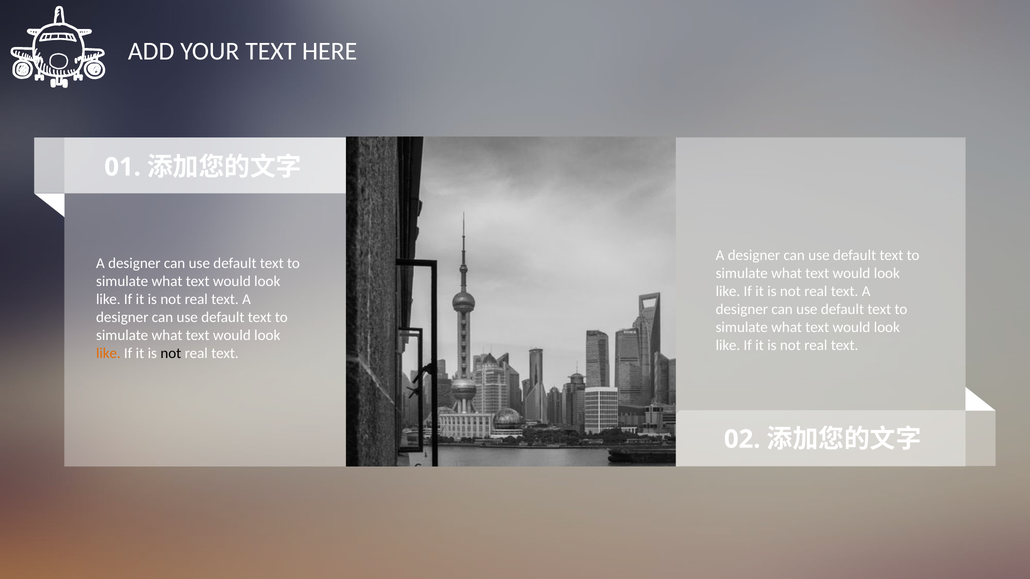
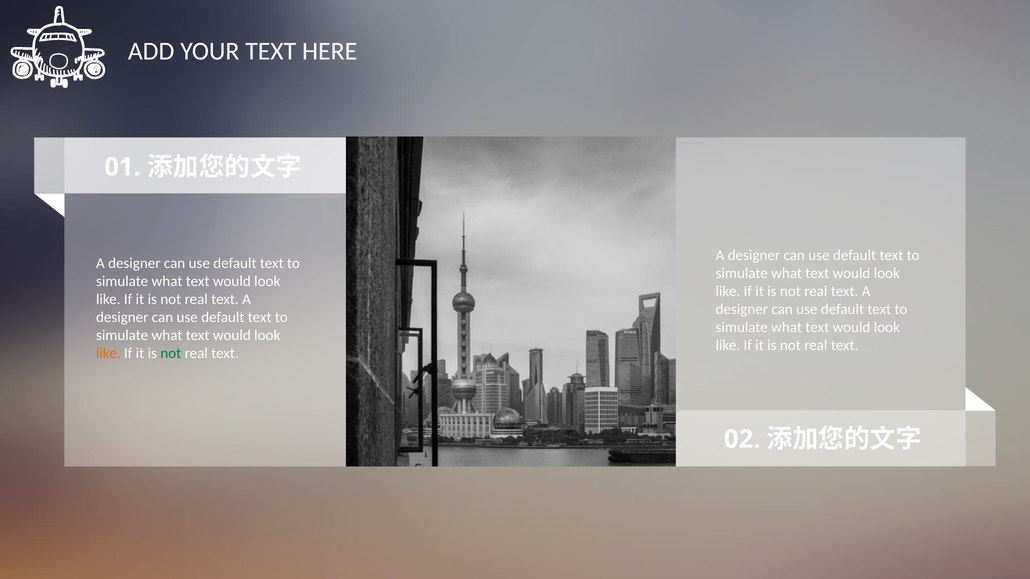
not colour: black -> green (171, 353)
